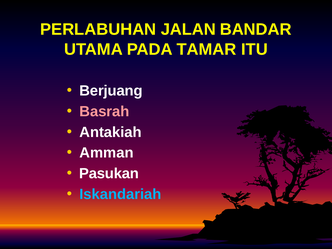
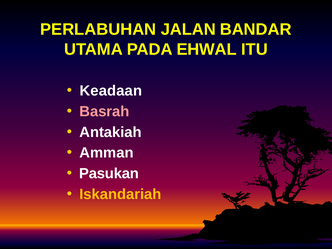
TAMAR: TAMAR -> EHWAL (207, 49)
Berjuang: Berjuang -> Keadaan (111, 91)
Iskandariah colour: light blue -> yellow (120, 194)
